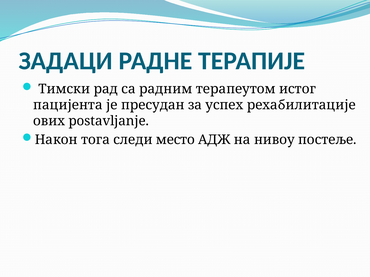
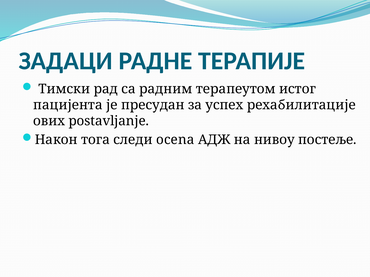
место: место -> ocena (175, 140)
